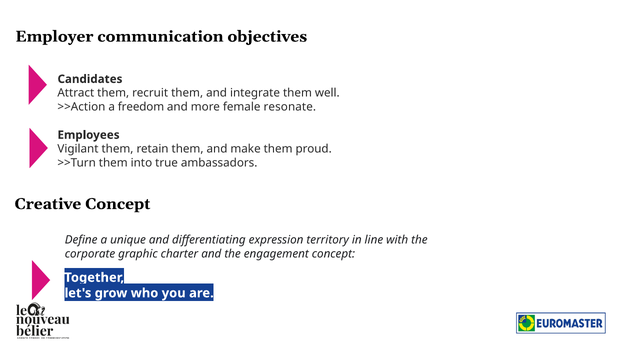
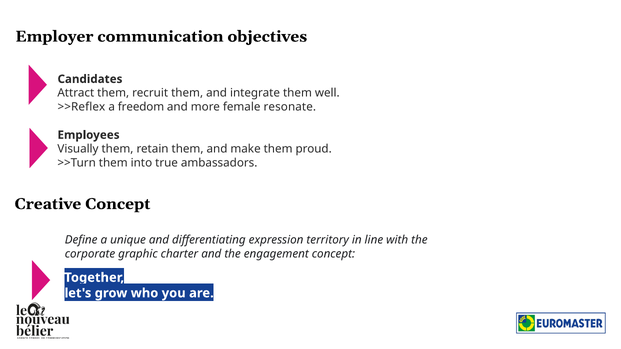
>>Action: >>Action -> >>Reflex (81, 107)
Vigilant: Vigilant -> Visually (78, 149)
